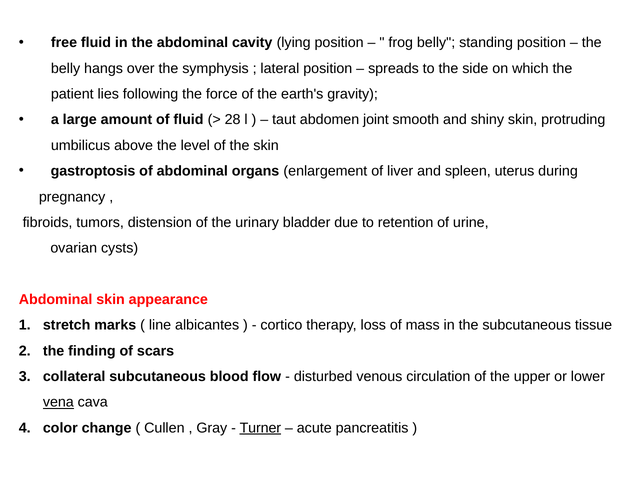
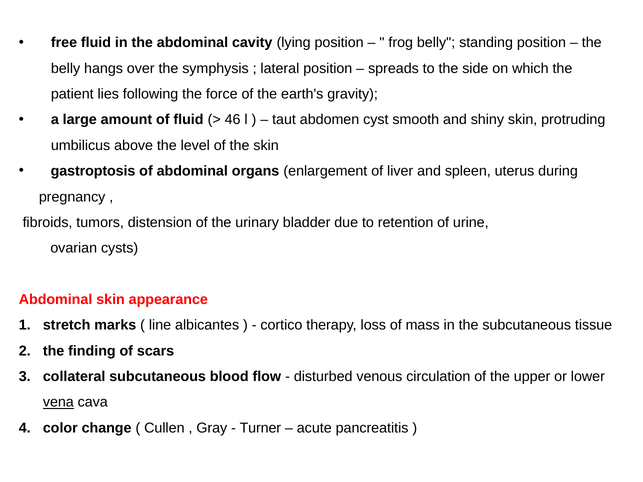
28: 28 -> 46 (233, 120)
joint: joint -> cyst (376, 120)
Turner underline: present -> none (260, 428)
